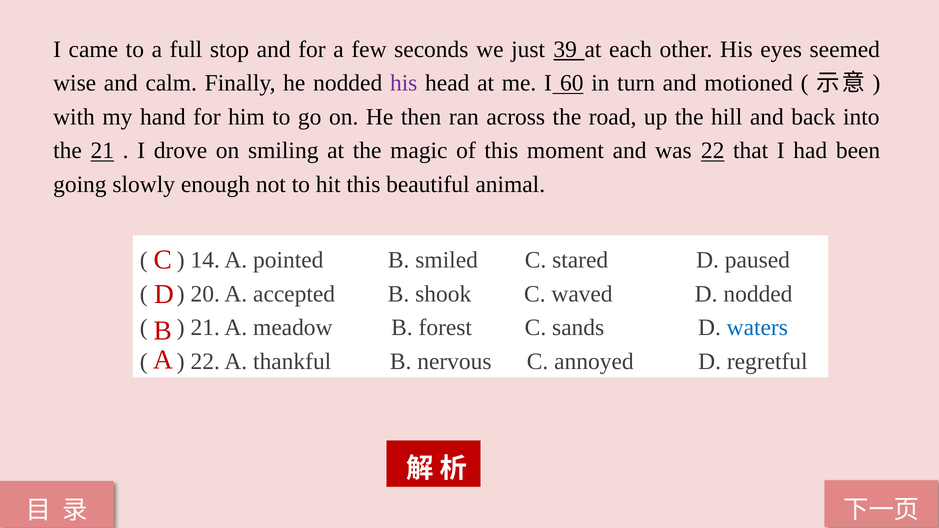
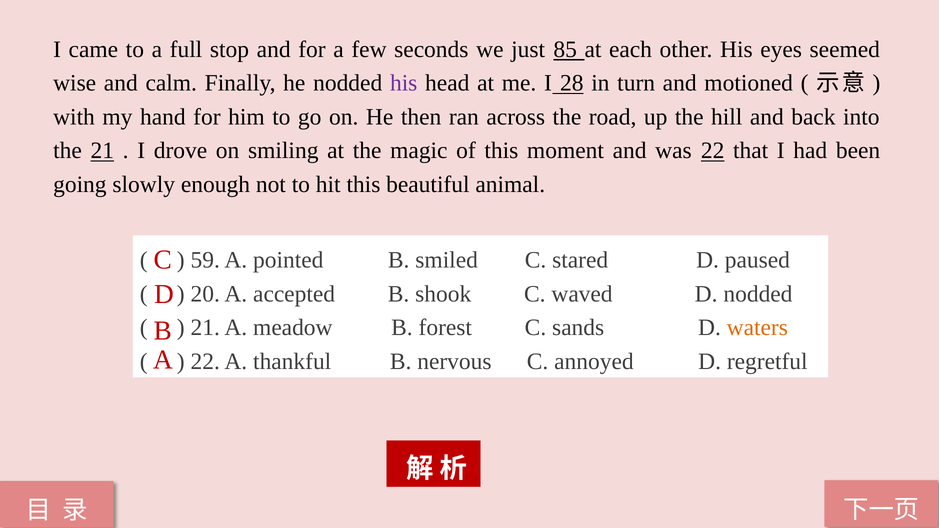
39: 39 -> 85 (565, 49)
60: 60 -> 28 (572, 83)
14: 14 -> 59 (205, 260)
waters colour: blue -> orange (757, 328)
